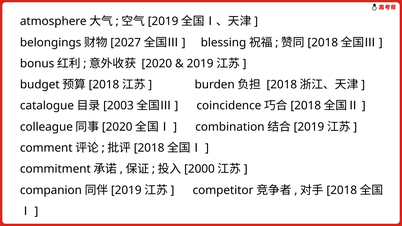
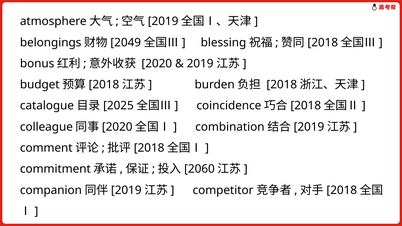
2027: 2027 -> 2049 (126, 43)
2003: 2003 -> 2025 (118, 106)
2000: 2000 -> 2060 (199, 169)
